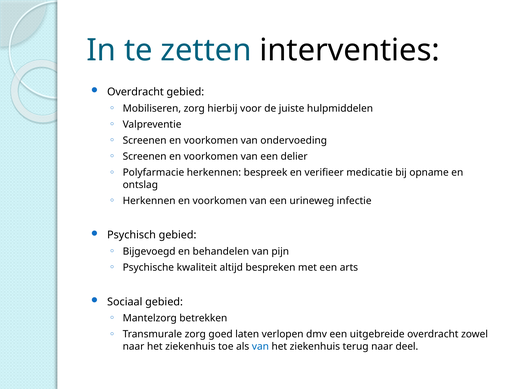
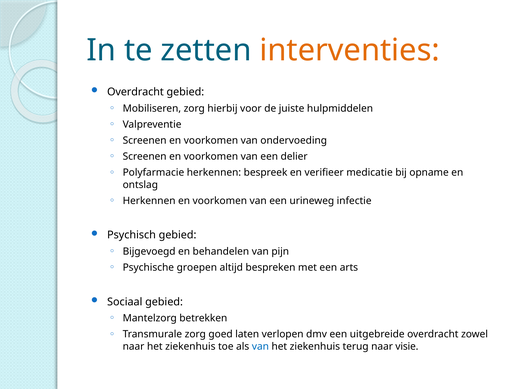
interventies colour: black -> orange (350, 50)
kwaliteit: kwaliteit -> groepen (197, 267)
deel: deel -> visie (407, 346)
